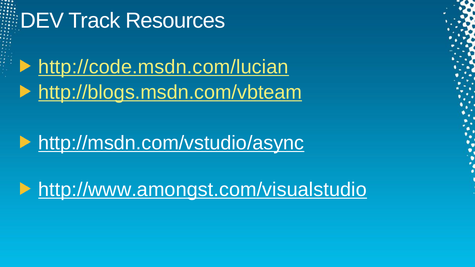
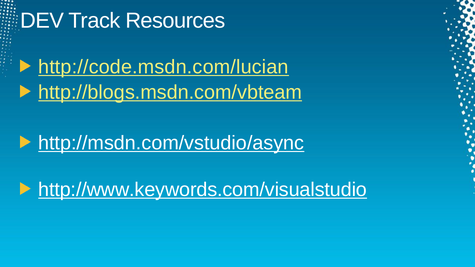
http://www.amongst.com/visualstudio: http://www.amongst.com/visualstudio -> http://www.keywords.com/visualstudio (203, 190)
